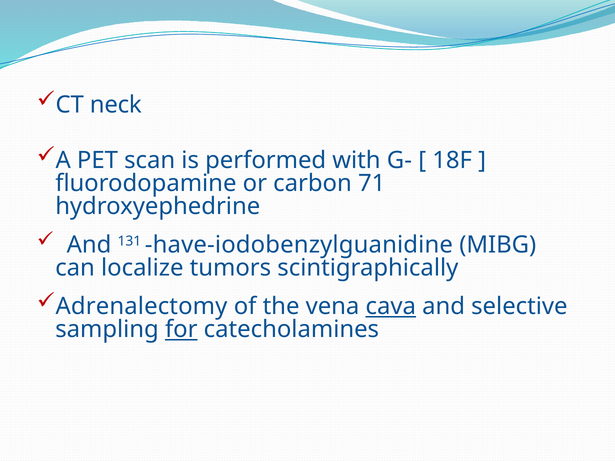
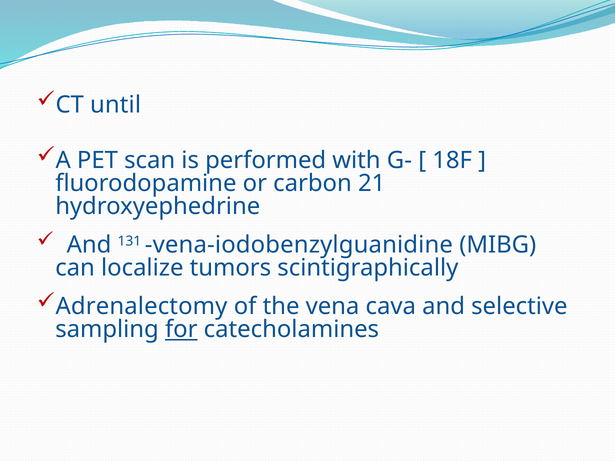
neck: neck -> until (116, 105)
71: 71 -> 21 (372, 183)
have-iodobenzylguanidine: have-iodobenzylguanidine -> vena-iodobenzylguanidine (299, 245)
cava underline: present -> none (391, 307)
